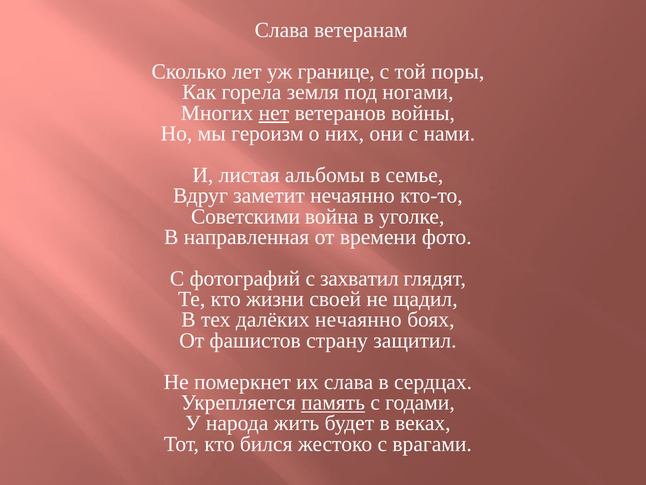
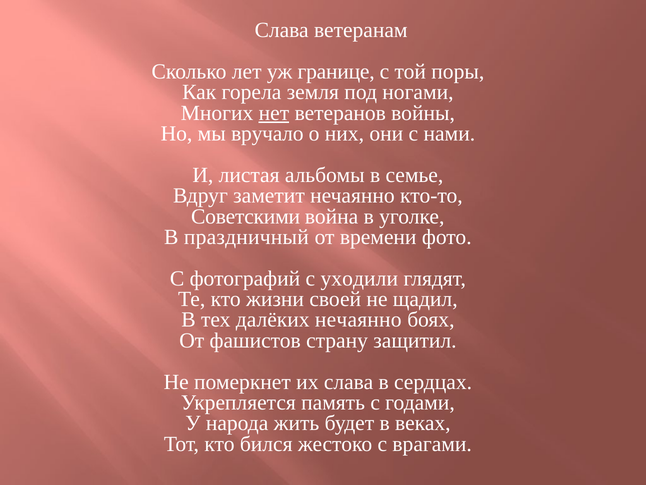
героизм: героизм -> вручало (267, 133)
направленная: направленная -> праздничный (246, 237)
захватил: захватил -> уходили (359, 278)
память underline: present -> none (333, 402)
